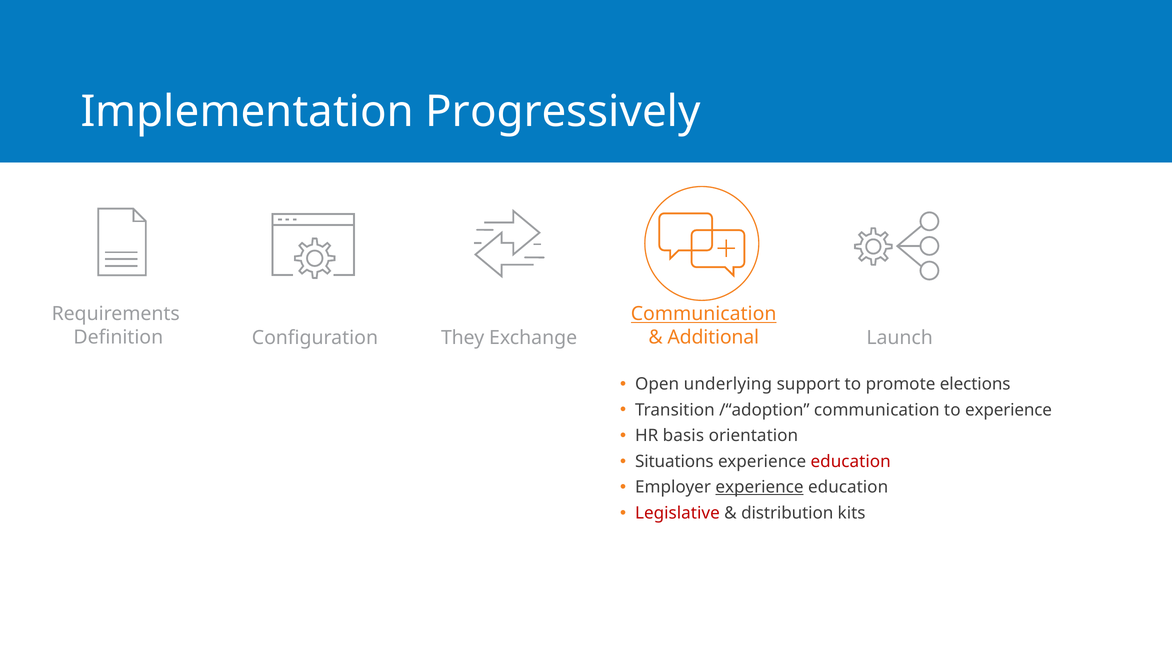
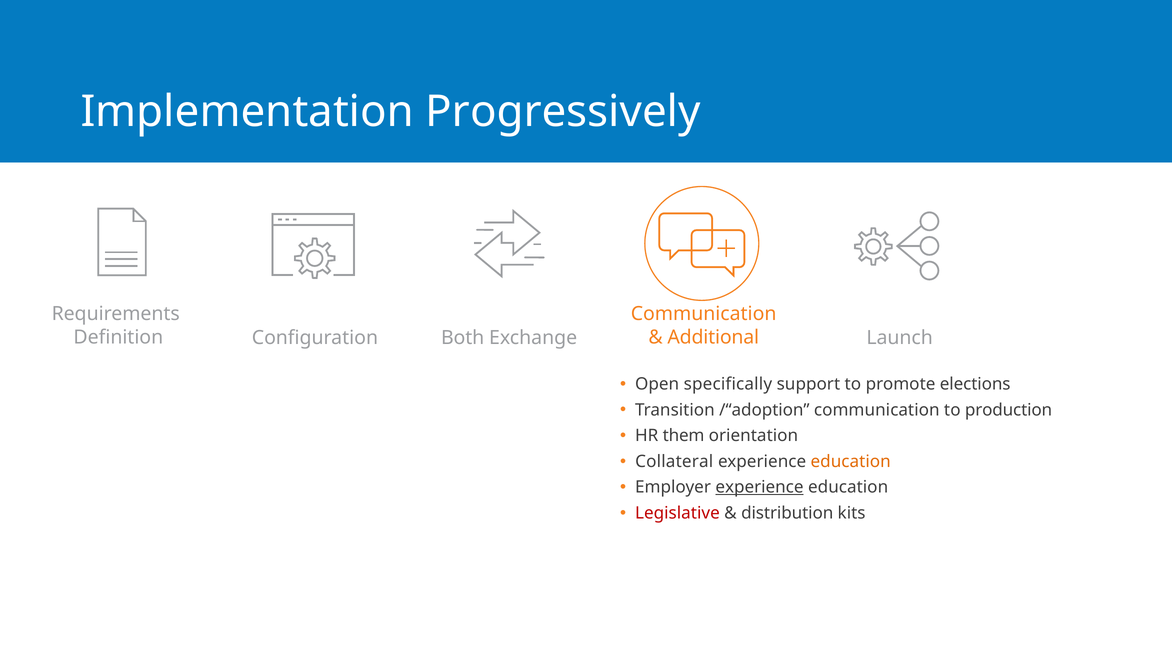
Communication underline: present -> none (704, 314)
They: They -> Both (463, 338)
underlying: underlying -> specifically (728, 384)
to experience: experience -> production (1009, 410)
basis: basis -> them (684, 436)
Situations: Situations -> Collateral (674, 462)
education colour: red -> orange (851, 462)
